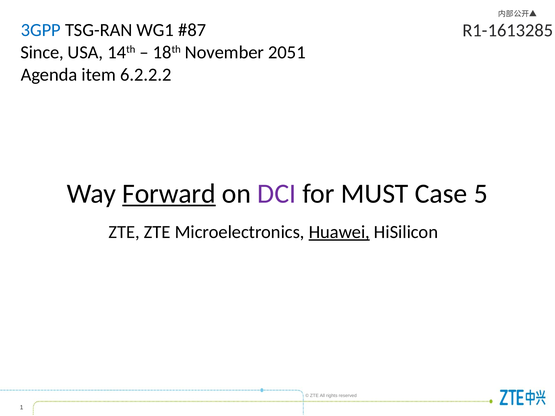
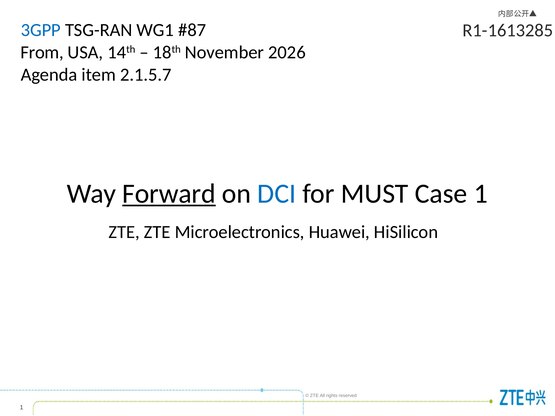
Since: Since -> From (42, 52)
2051: 2051 -> 2026 (287, 52)
6.2.2.2: 6.2.2.2 -> 2.1.5.7 (146, 75)
DCI colour: purple -> blue (277, 194)
Case 5: 5 -> 1 (481, 194)
Huawei underline: present -> none (339, 232)
